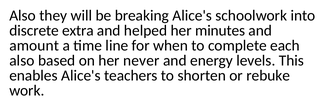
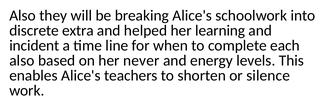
minutes: minutes -> learning (220, 31)
amount: amount -> incident (34, 46)
rebuke: rebuke -> silence (268, 75)
